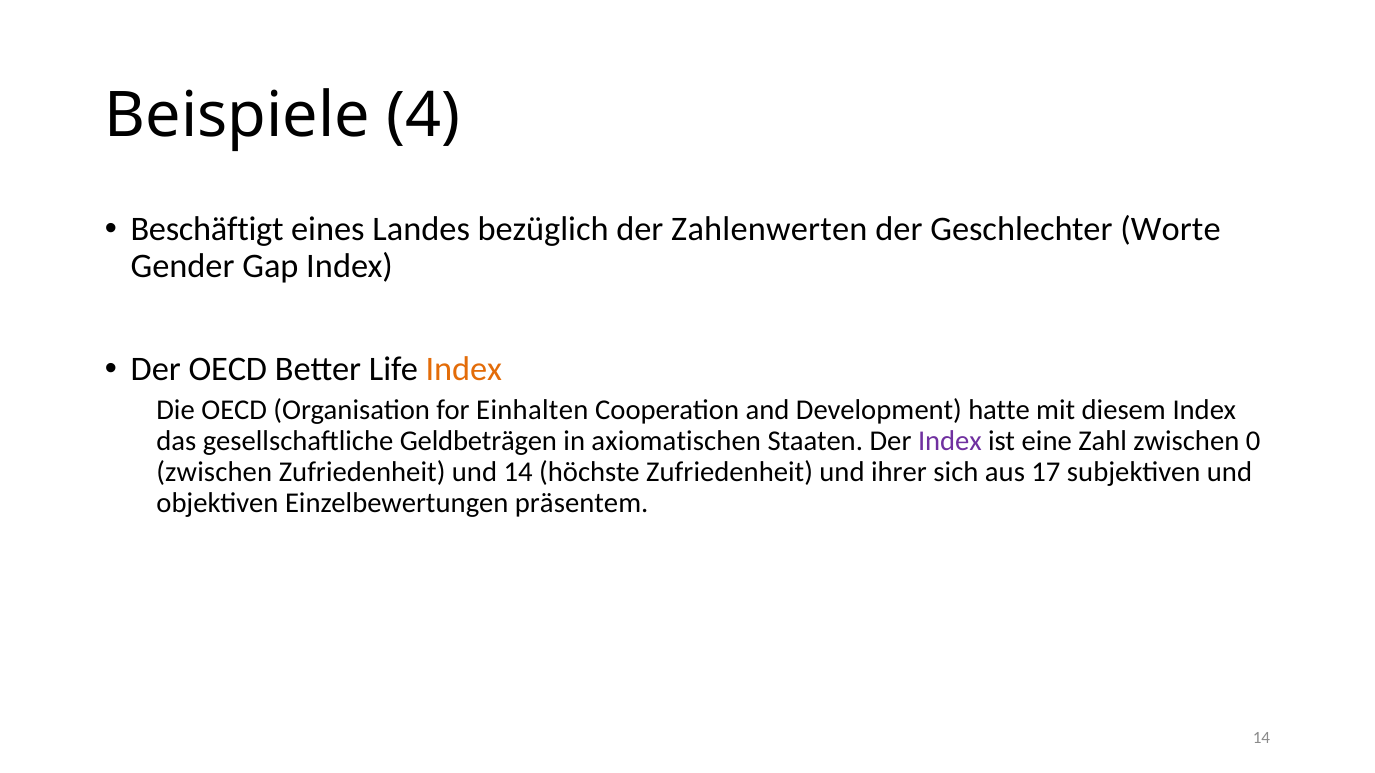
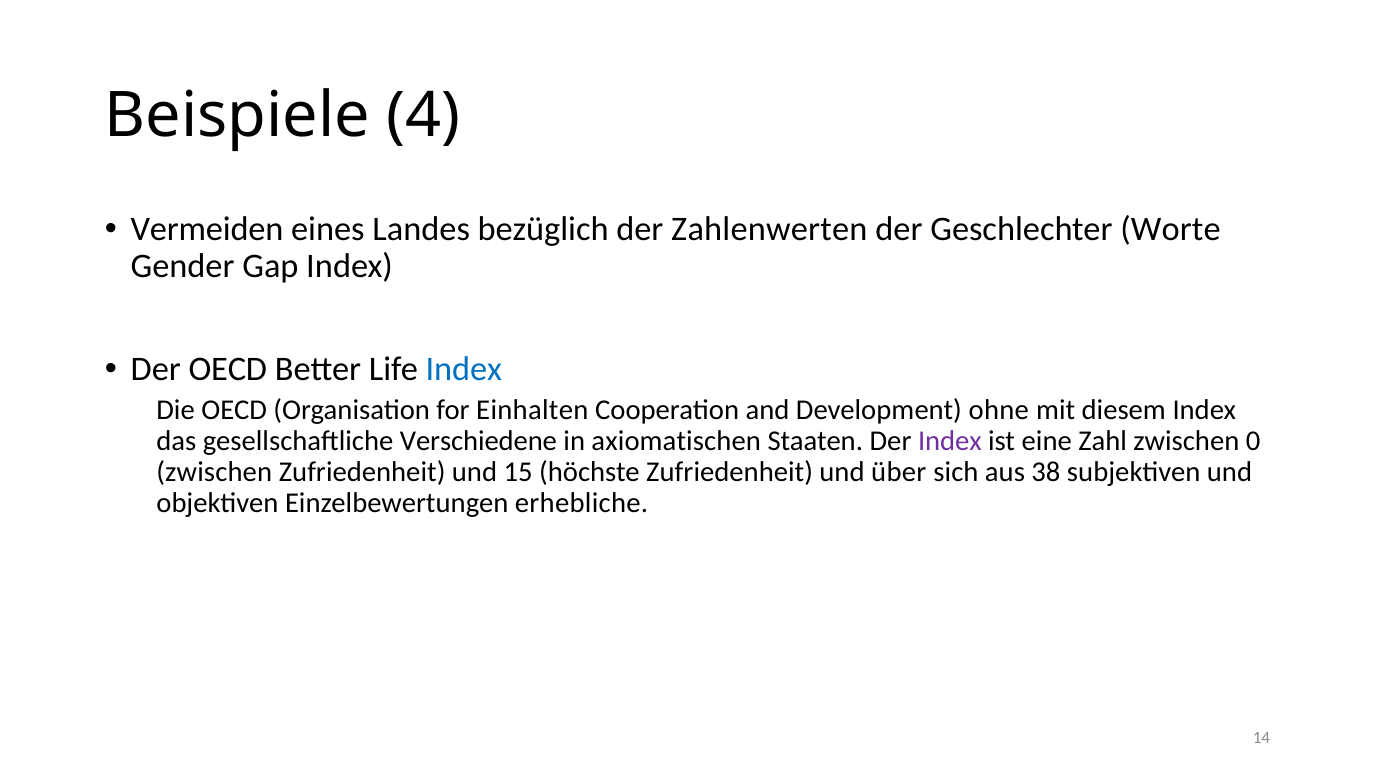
Beschäftigt: Beschäftigt -> Vermeiden (207, 229)
Index colour: orange -> blue (464, 369)
hatte: hatte -> ohne (999, 411)
Geldbeträgen: Geldbeträgen -> Verschiedene (478, 442)
und 14: 14 -> 15 (518, 472)
ihrer: ihrer -> über (899, 472)
17: 17 -> 38 (1046, 472)
präsentem: präsentem -> erhebliche (582, 503)
